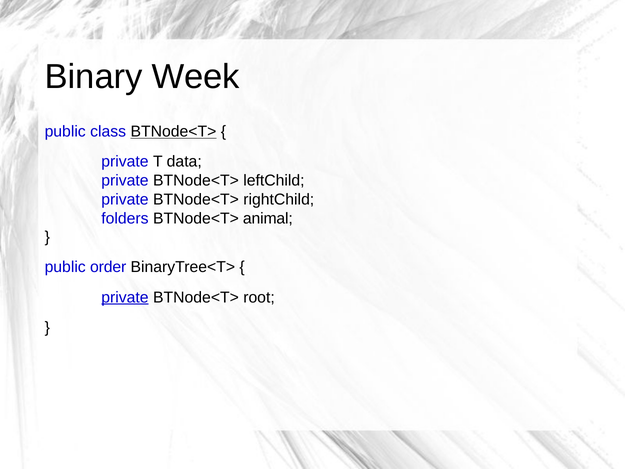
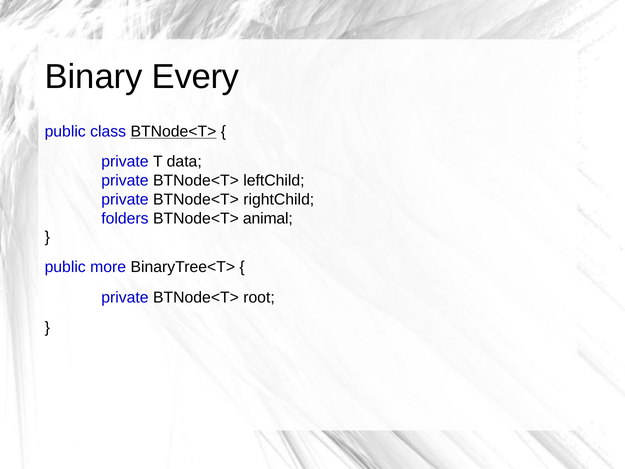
Week: Week -> Every (196, 77)
order: order -> more (108, 267)
private underline: present -> none (125, 297)
